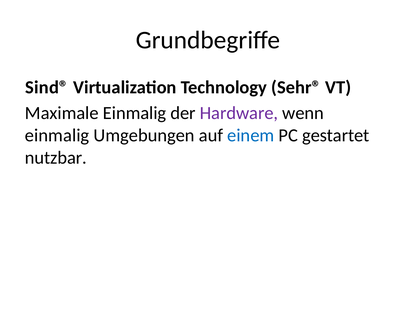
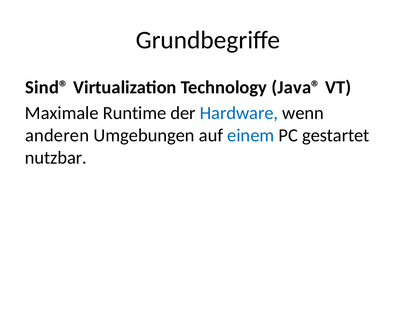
Sehr®: Sehr® -> Java® (296, 87)
Maximale Einmalig: Einmalig -> Runtime (135, 113)
Hardware colour: purple -> blue (239, 113)
einmalig: einmalig -> anderen (57, 135)
